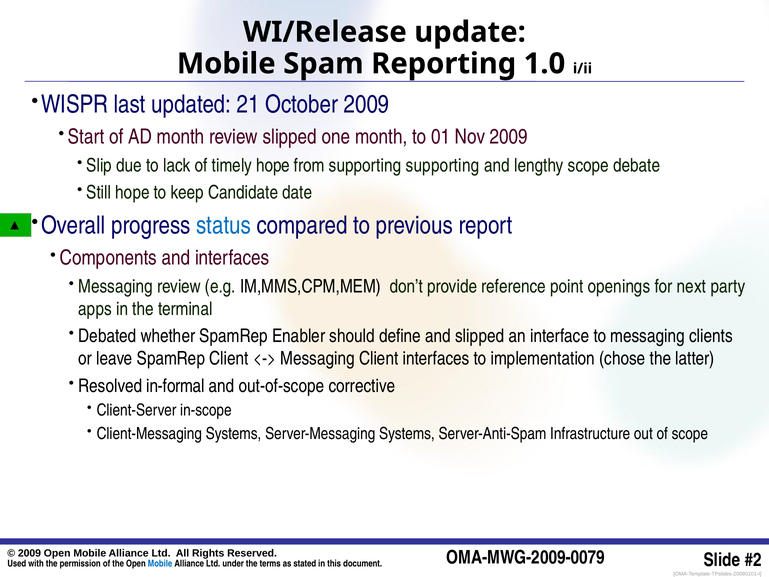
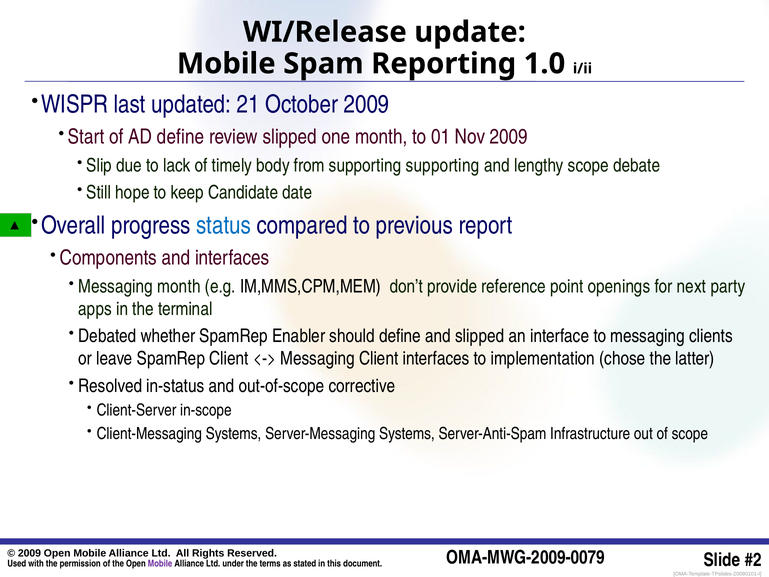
AD month: month -> define (181, 137)
timely hope: hope -> body (273, 165)
Messaging review: review -> month (179, 286)
in-formal: in-formal -> in-status (175, 386)
Mobile colour: blue -> purple (160, 564)
